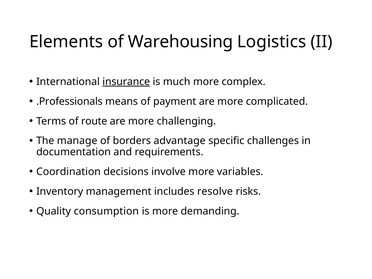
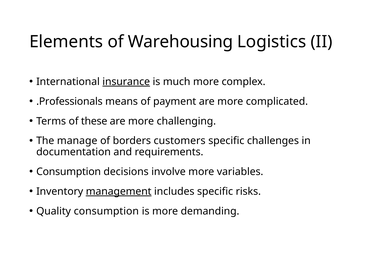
route: route -> these (94, 121)
advantage: advantage -> customers (180, 141)
Coordination: Coordination -> Consumption (69, 172)
management underline: none -> present (119, 191)
includes resolve: resolve -> specific (215, 191)
